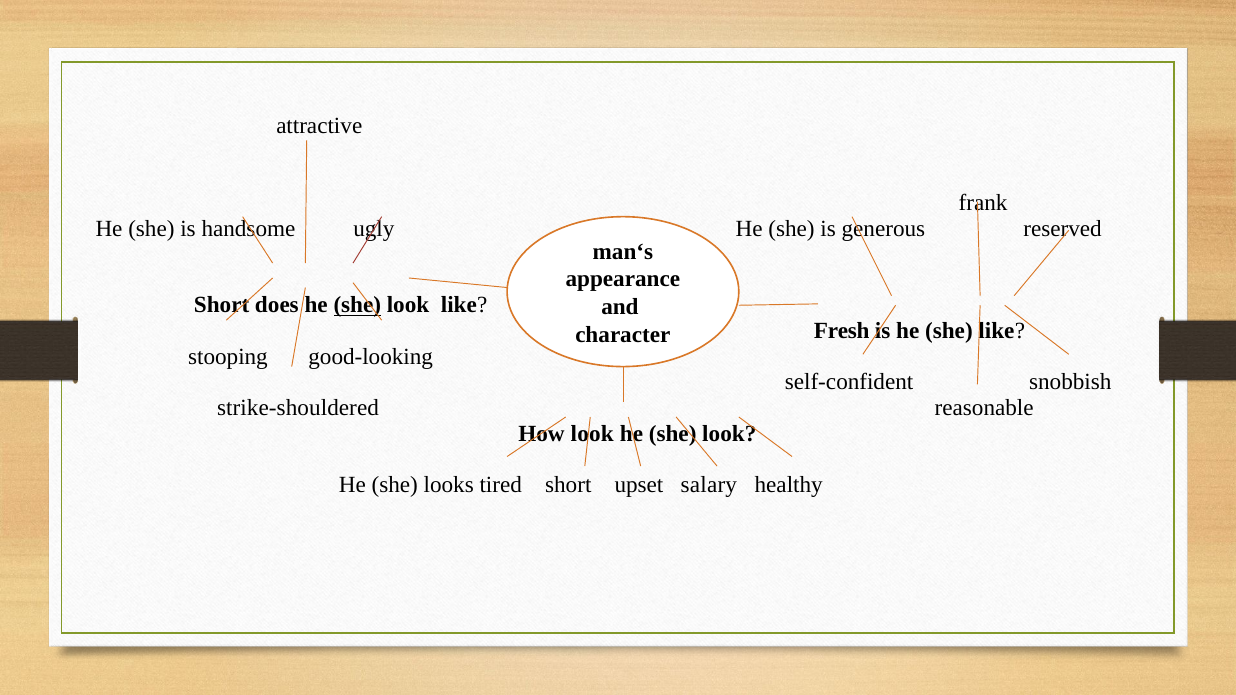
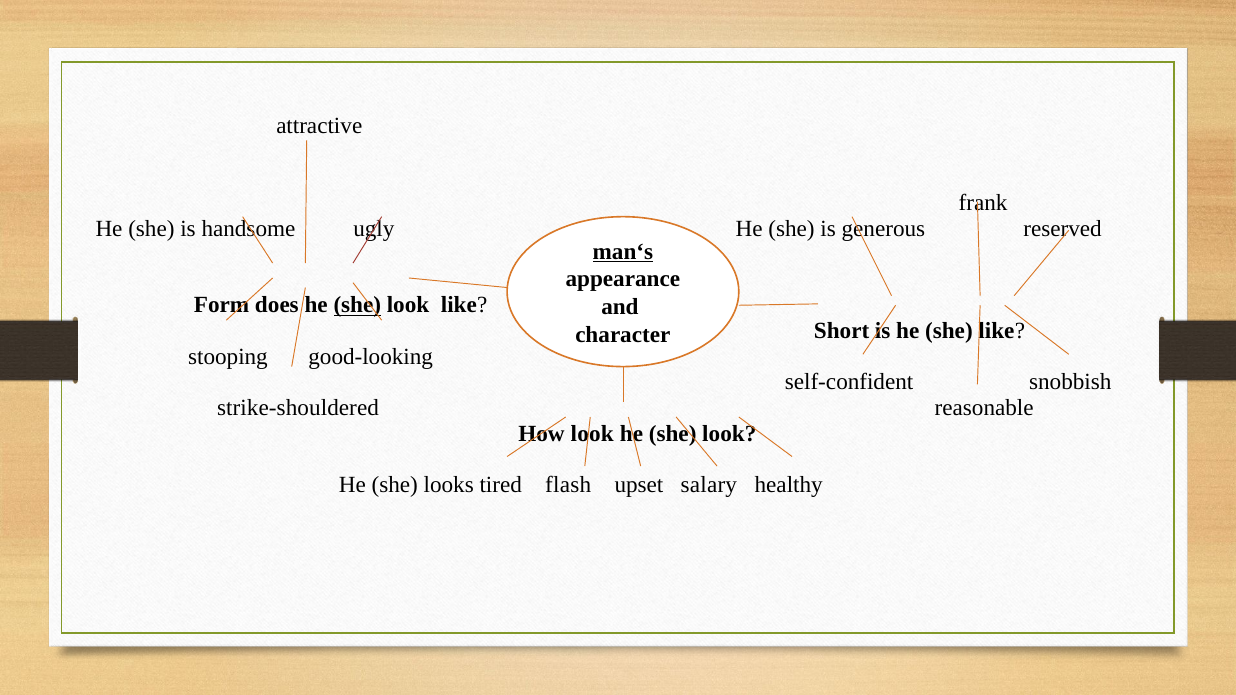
man‘s underline: none -> present (623, 252)
Short: Short -> Form (222, 305)
Fresh: Fresh -> Short (842, 331)
tired short: short -> flash (568, 485)
